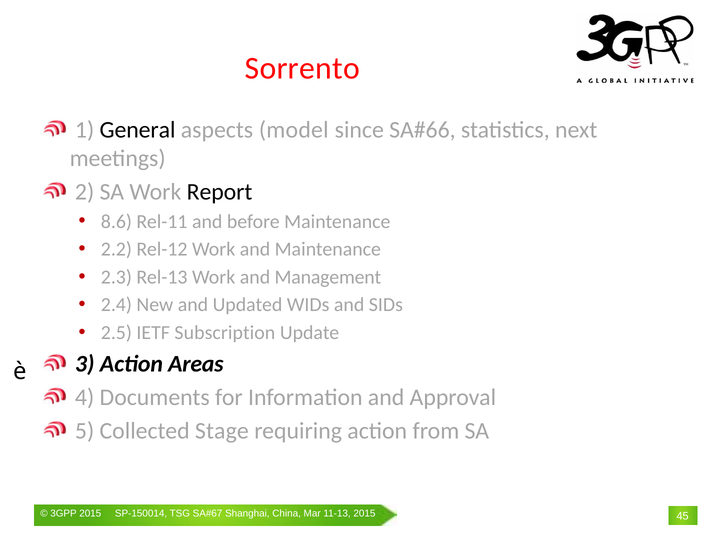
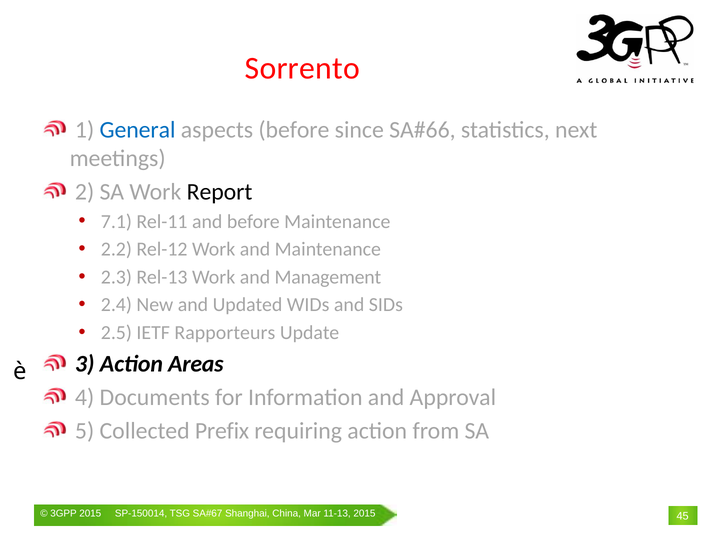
General colour: black -> blue (138, 130)
aspects model: model -> before (294, 130)
8.6: 8.6 -> 7.1 (116, 221)
Subscription: Subscription -> Rapporteurs (225, 332)
Stage: Stage -> Prefix (222, 430)
